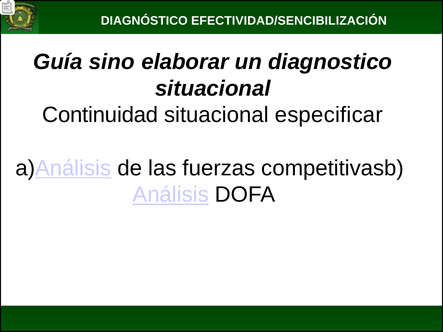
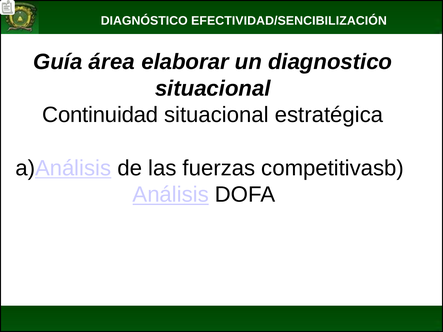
sino: sino -> área (112, 62)
especificar: especificar -> estratégica (329, 115)
